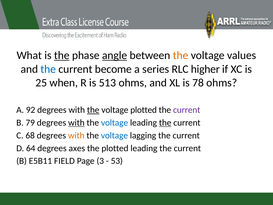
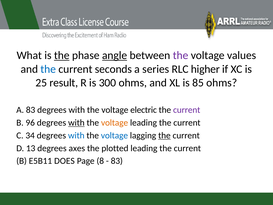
the colour: orange -> purple (181, 55)
become: become -> seconds (113, 69)
when: when -> result (64, 83)
513: 513 -> 300 (107, 83)
78: 78 -> 85 (198, 83)
A 92: 92 -> 83 (31, 110)
the underline: present -> none (93, 110)
voltage plotted: plotted -> electric (144, 110)
79: 79 -> 96 (30, 123)
voltage colour: blue -> orange (115, 123)
the underline: present -> none (165, 123)
68: 68 -> 34 (30, 135)
with colour: orange -> blue (76, 135)
the underline: none -> present (164, 135)
64: 64 -> 13 (31, 148)
FIELD: FIELD -> DOES (64, 161)
3: 3 -> 8 (100, 161)
53: 53 -> 83 (117, 161)
